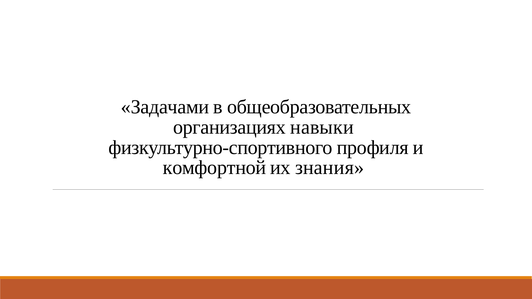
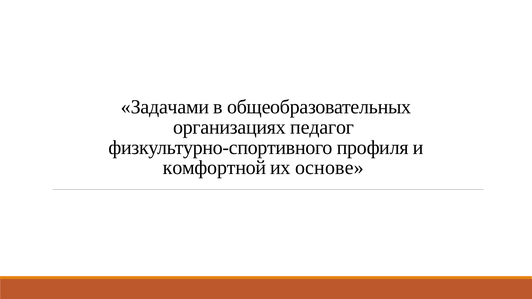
навыки: навыки -> педагог (322, 127)
знания: знания -> основе (330, 168)
